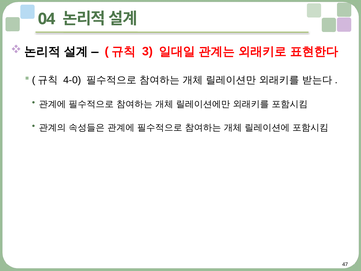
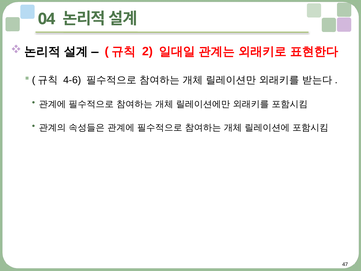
3: 3 -> 2 (147, 51)
4-0: 4-0 -> 4-6 (72, 80)
